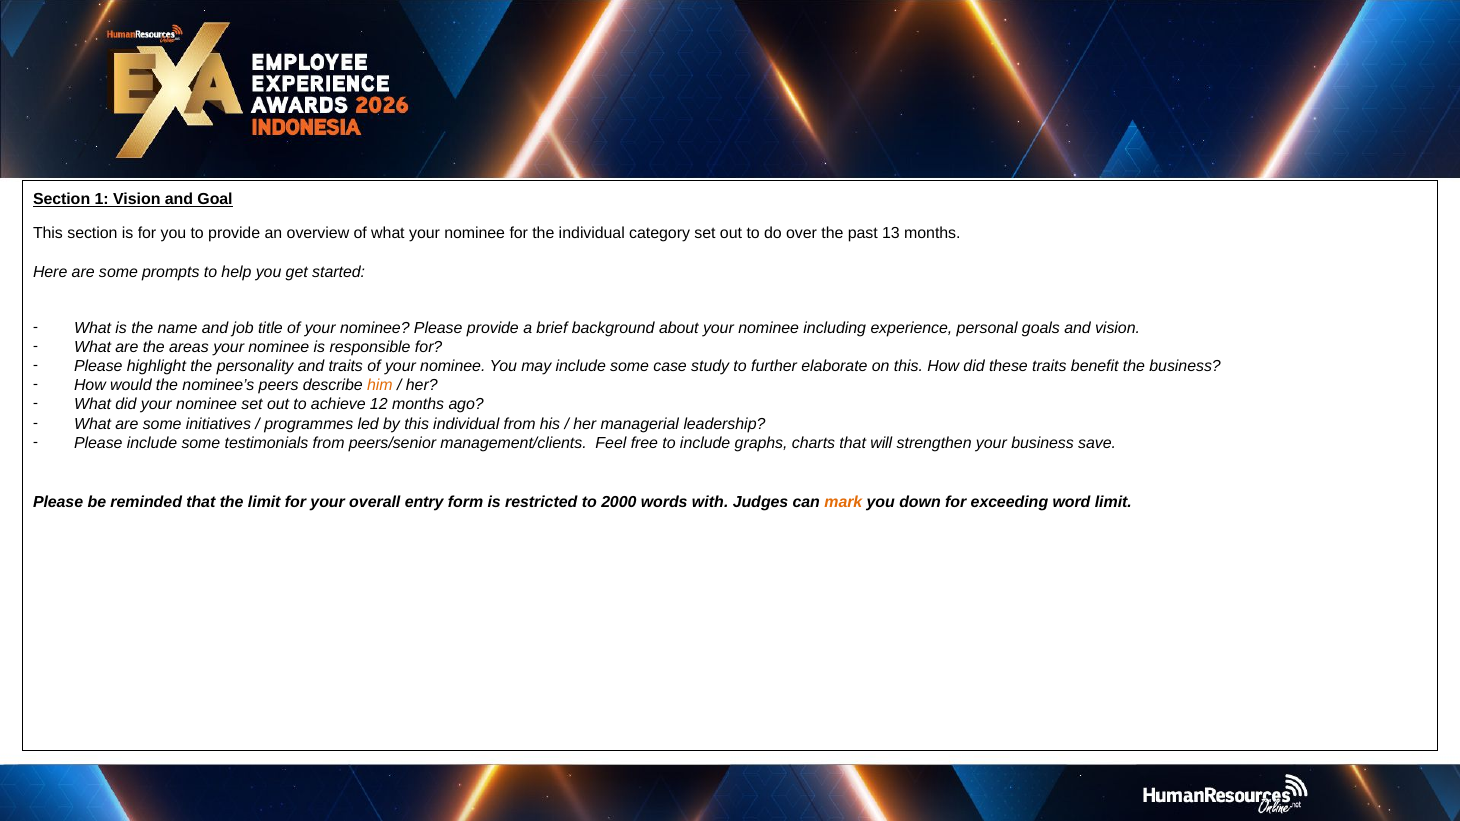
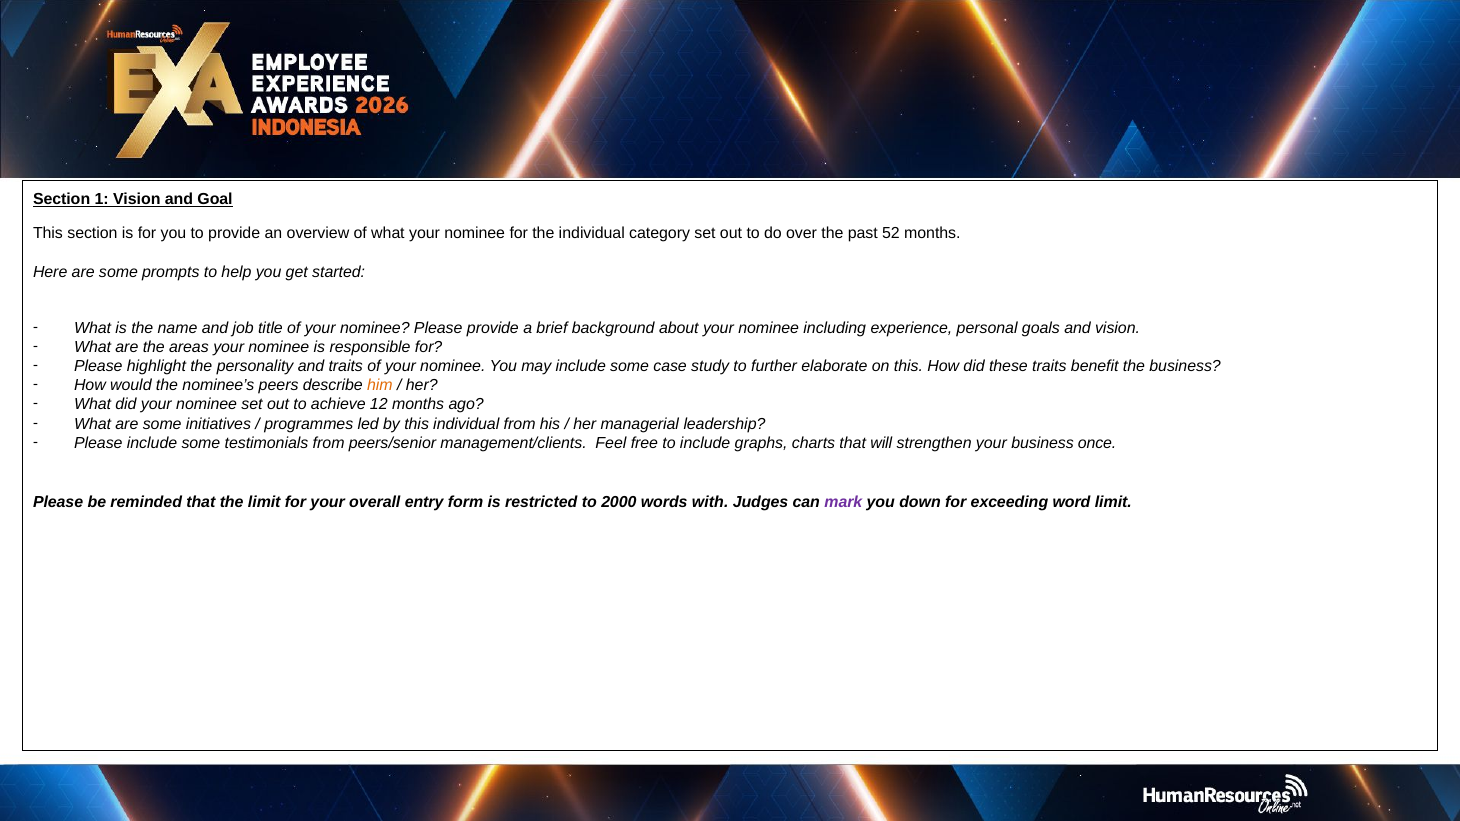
13: 13 -> 52 (891, 234)
save: save -> once (1097, 443)
mark colour: orange -> purple (843, 502)
